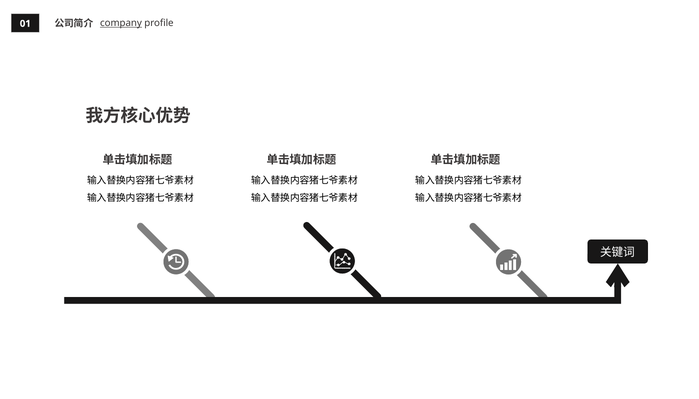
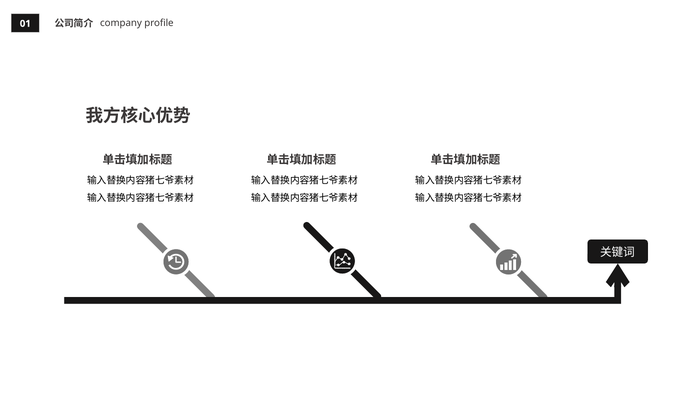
company underline: present -> none (121, 23)
